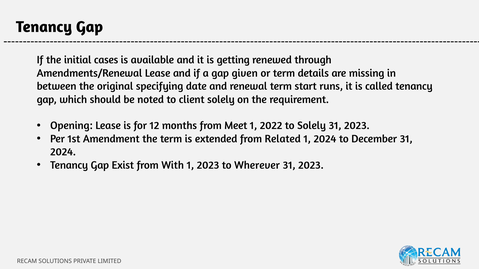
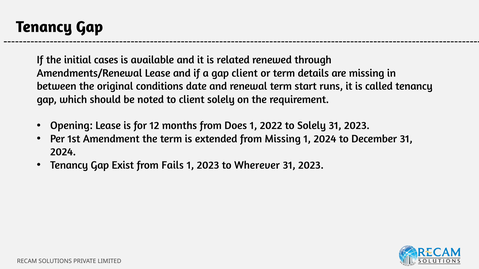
getting: getting -> related (233, 60)
gap given: given -> client (245, 73)
specifying: specifying -> conditions (160, 86)
Meet: Meet -> Does (236, 126)
from Related: Related -> Missing (283, 139)
With: With -> Fails (173, 165)
